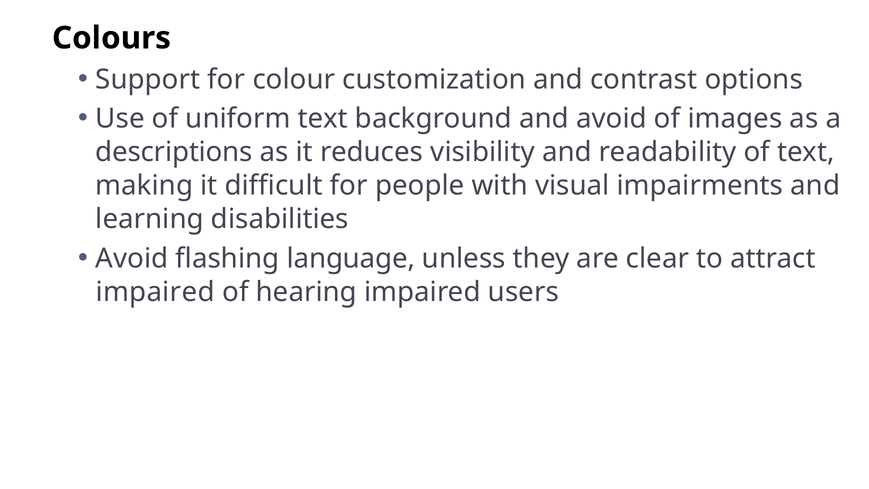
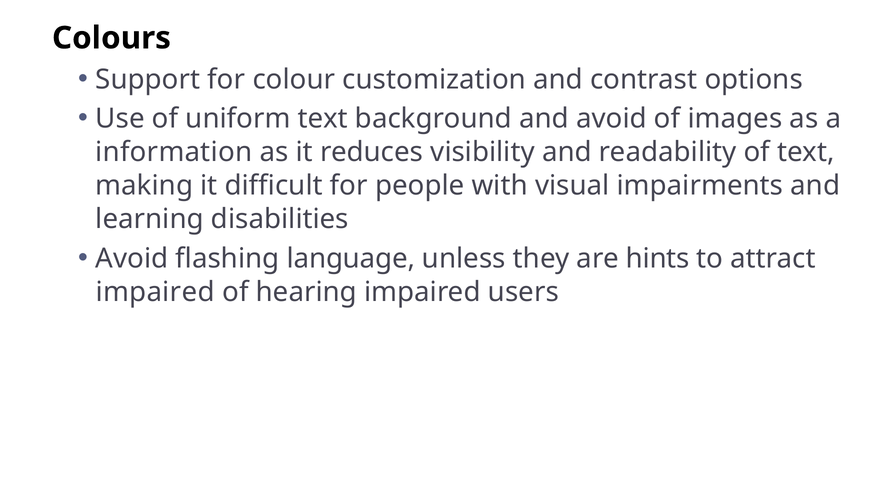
descriptions: descriptions -> information (174, 152)
clear: clear -> hints (658, 258)
